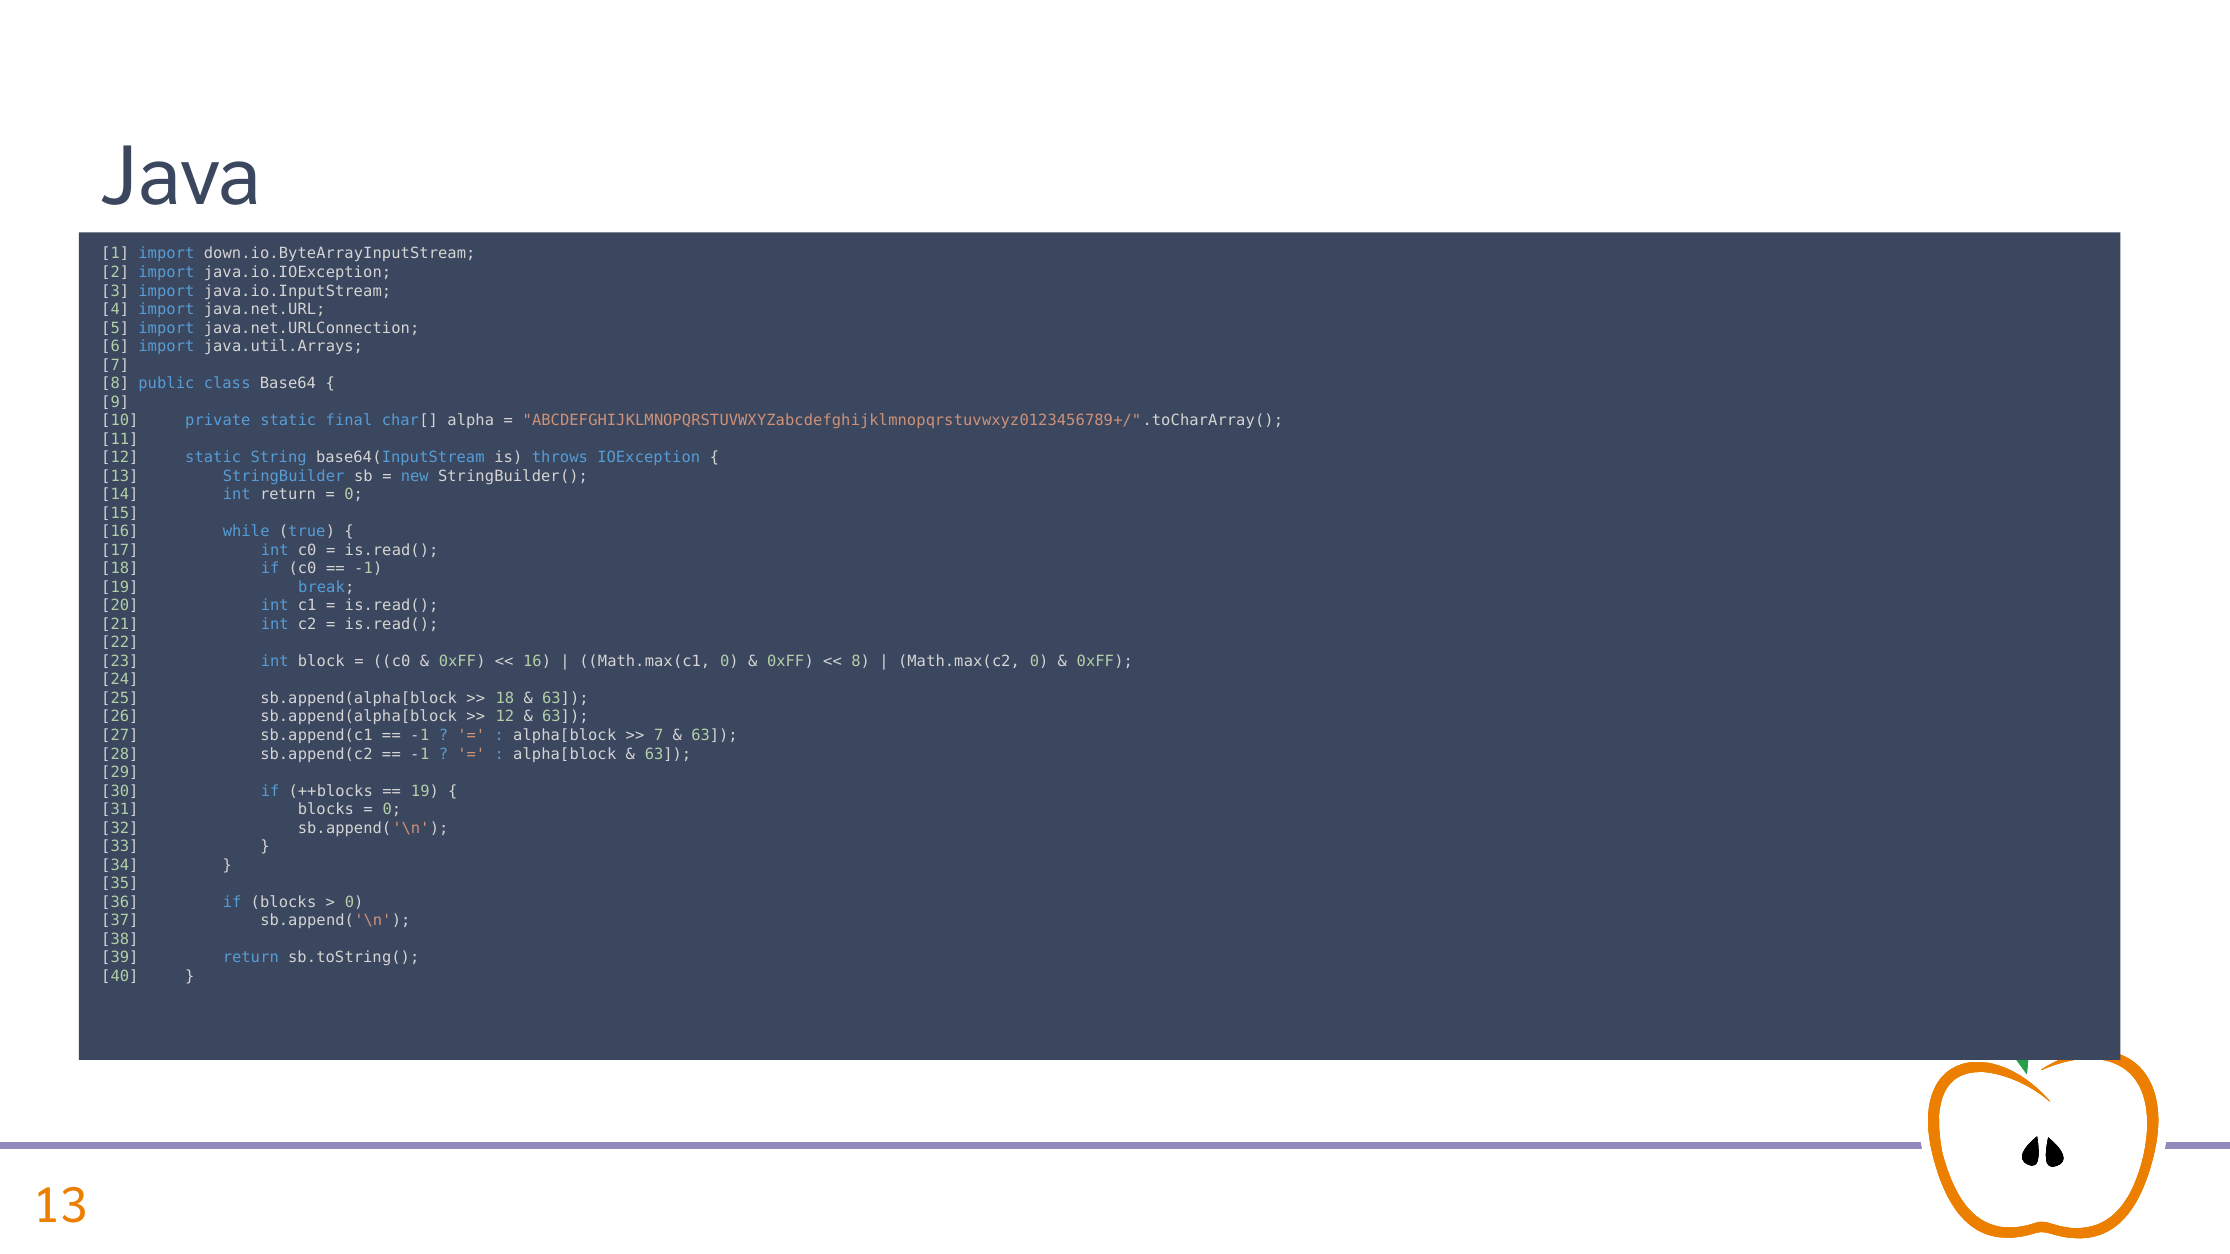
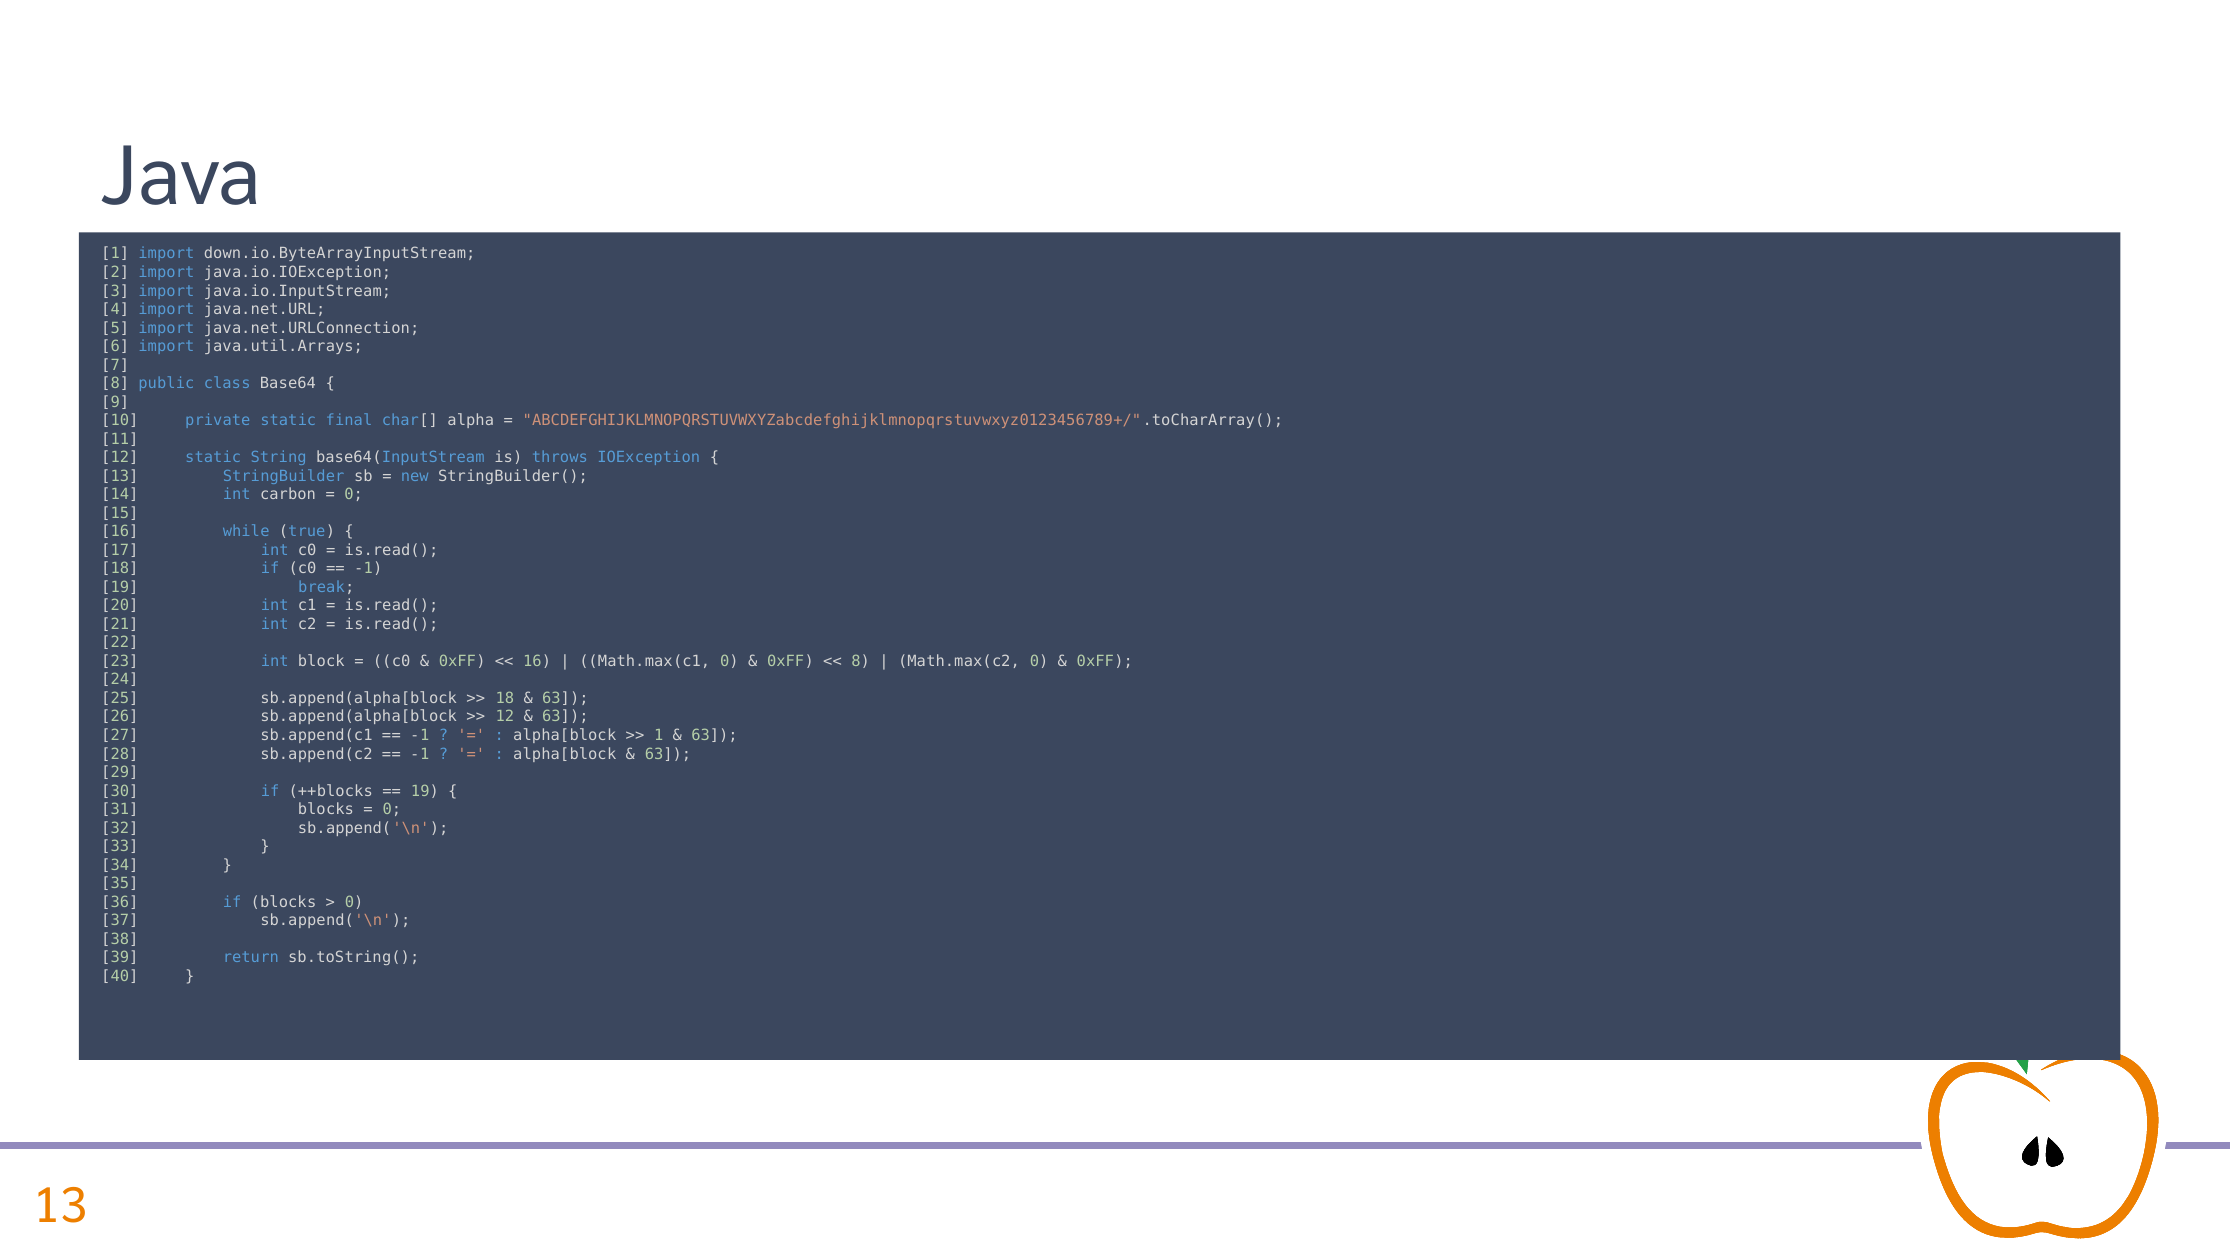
int return: return -> carbon (288, 495)
7: 7 -> 1 (659, 736)
